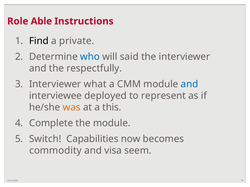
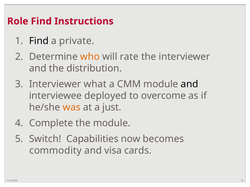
Role Able: Able -> Find (41, 21)
who colour: blue -> orange (90, 57)
said: said -> rate (129, 57)
respectfully: respectfully -> distribution (94, 69)
and colour: blue -> black (190, 84)
represent: represent -> overcome (164, 96)
this: this -> just (112, 108)
seem: seem -> cards (138, 151)
